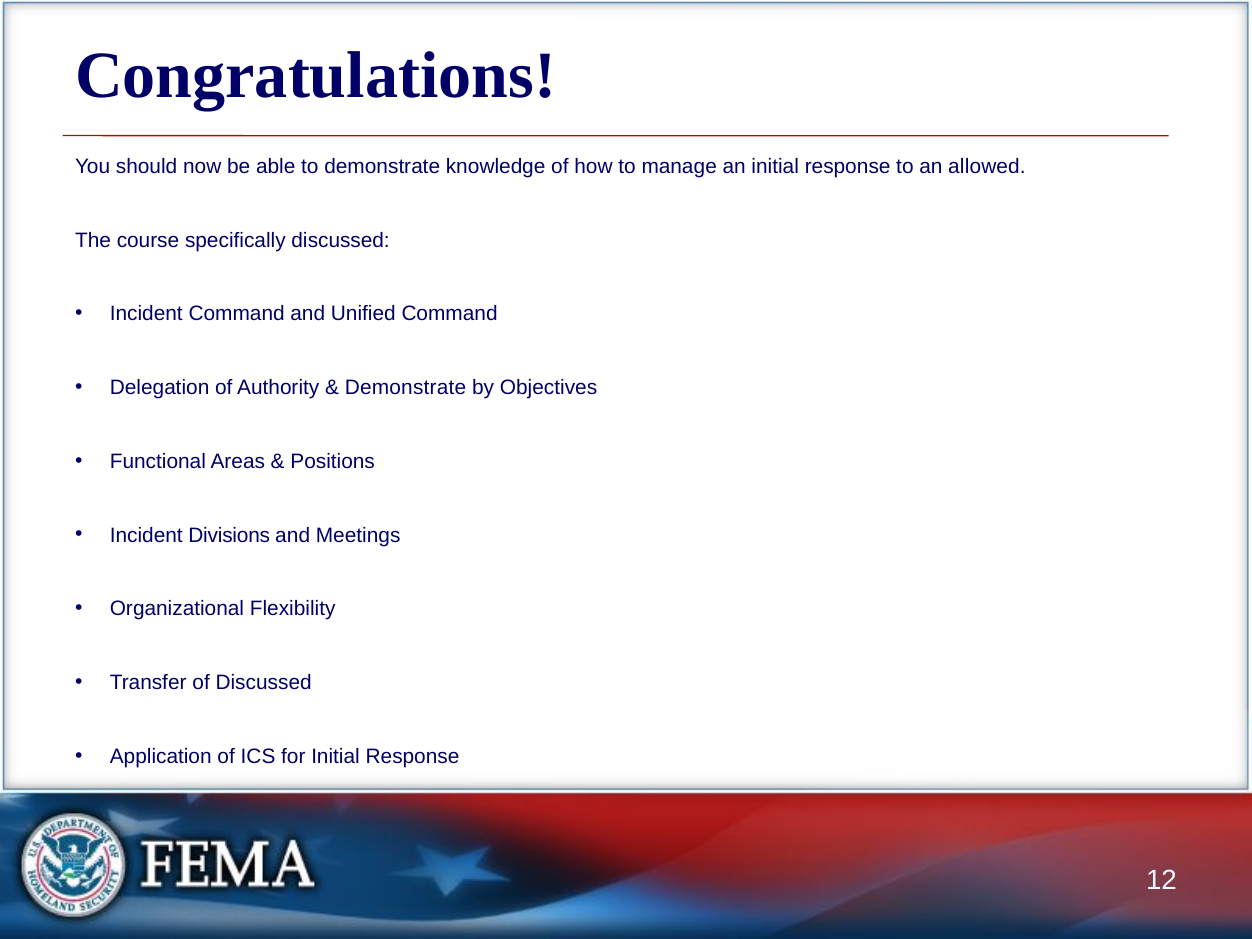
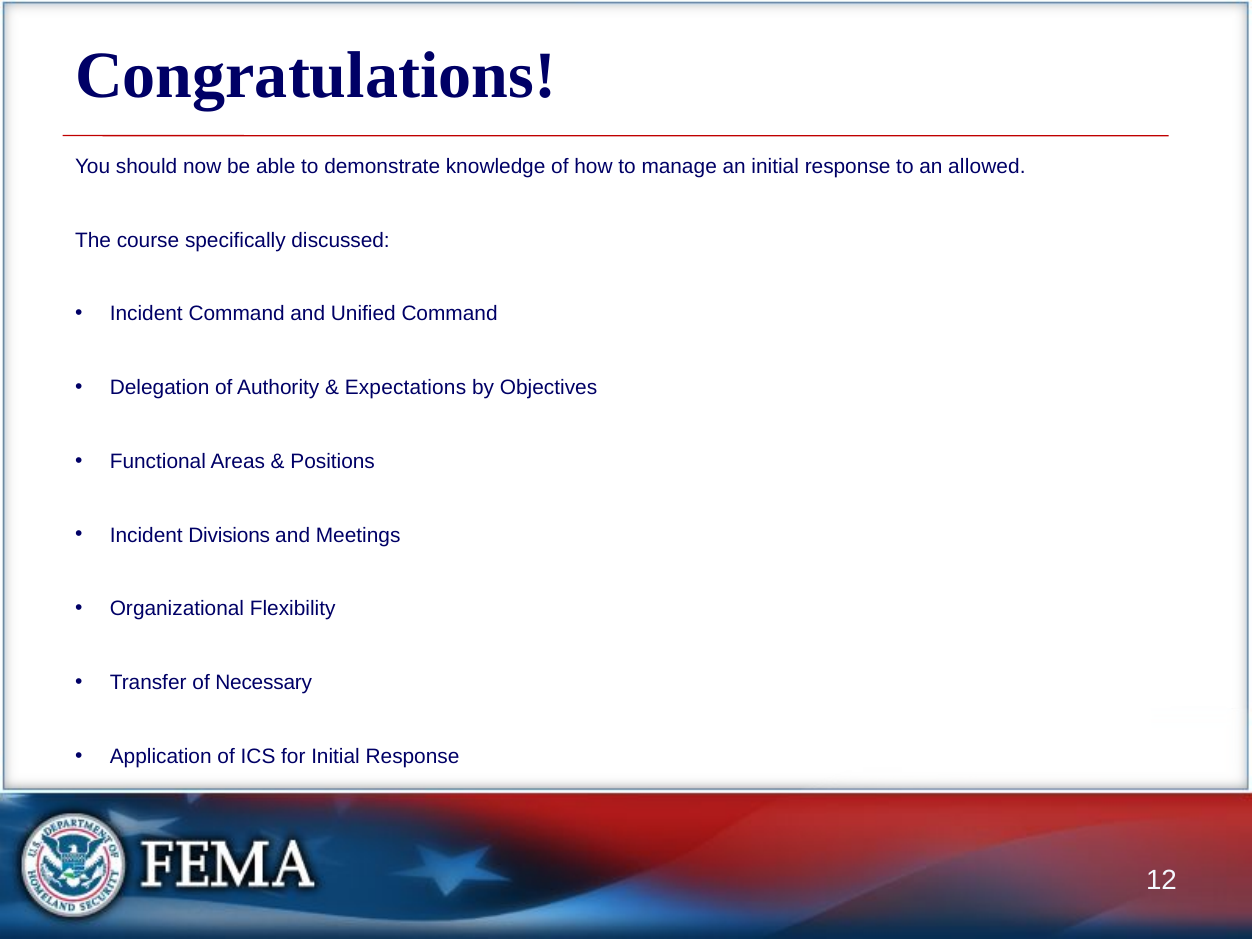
Demonstrate: Demonstrate -> Expectations (405, 388)
of Discussed: Discussed -> Necessary (264, 683)
